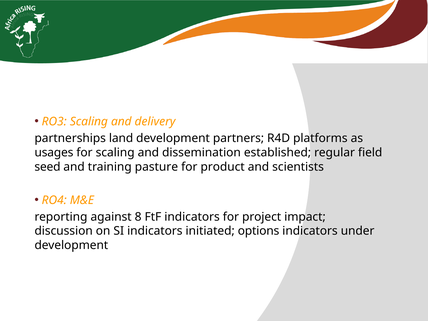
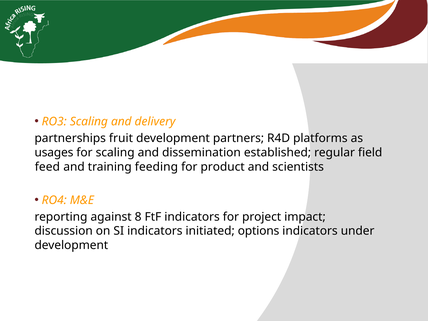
land: land -> fruit (121, 138)
seed: seed -> feed (47, 167)
pasture: pasture -> feeding (156, 167)
